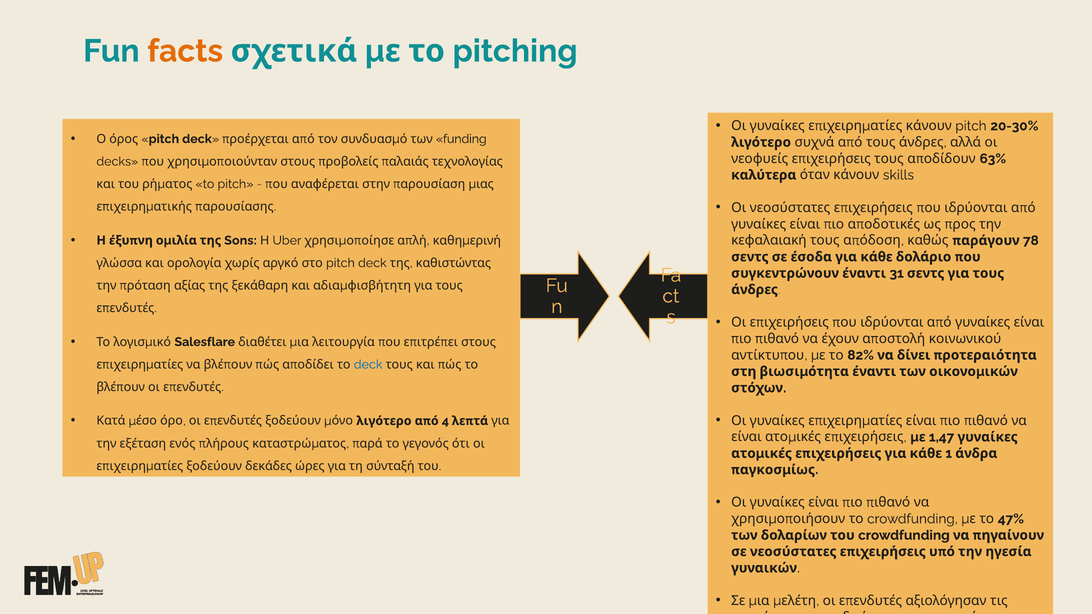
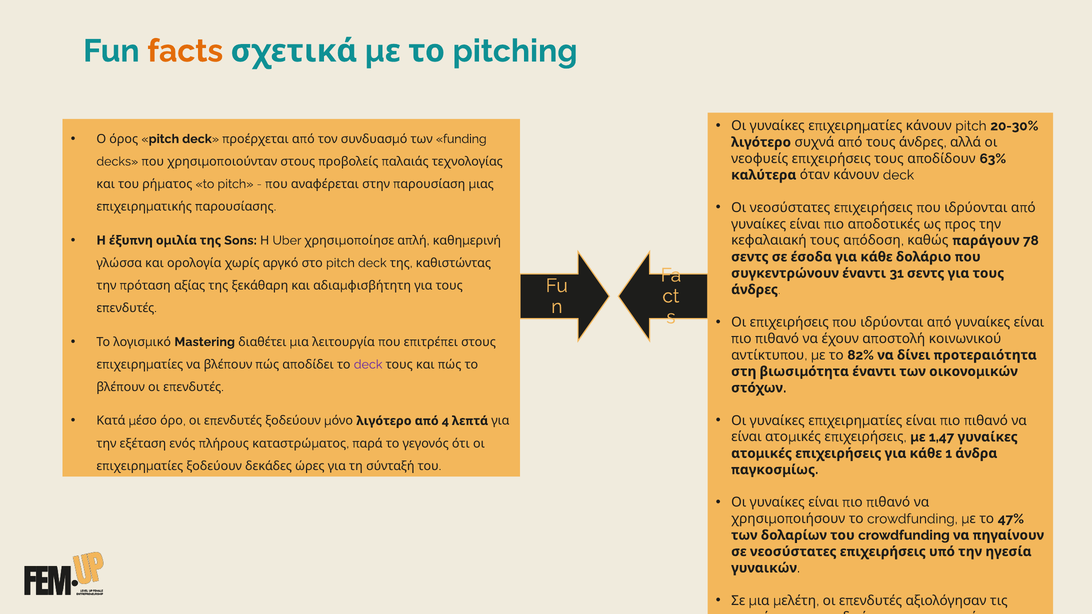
καλύτερα skills: skills -> deck (898, 175)
Salesflare: Salesflare -> Mastering (205, 342)
deck colour: blue -> purple (368, 365)
